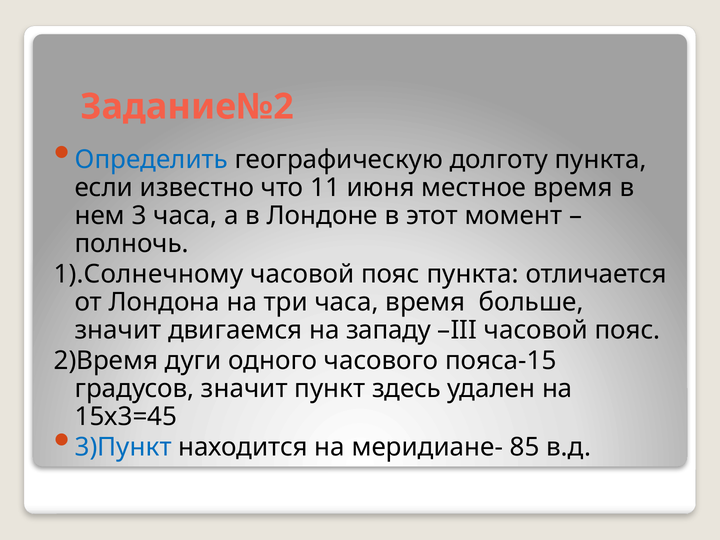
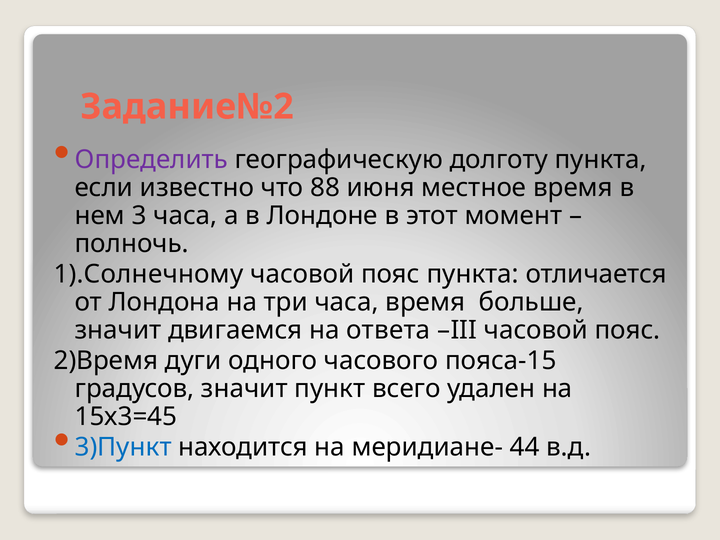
Определить colour: blue -> purple (151, 160)
11: 11 -> 88 (325, 188)
западу: западу -> ответа (388, 330)
здесь: здесь -> всего (406, 389)
85: 85 -> 44 (525, 447)
